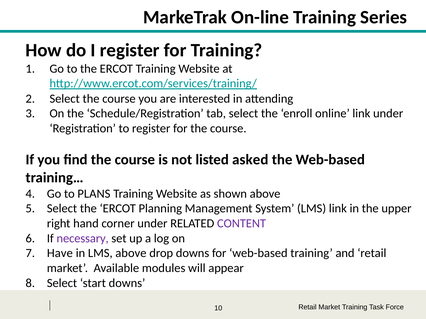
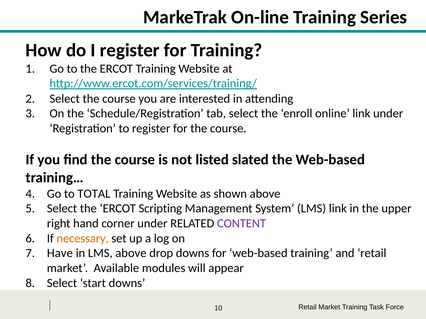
asked: asked -> slated (250, 160)
PLANS: PLANS -> TOTAL (94, 194)
Planning: Planning -> Scripting (160, 209)
necessary colour: purple -> orange (83, 239)
